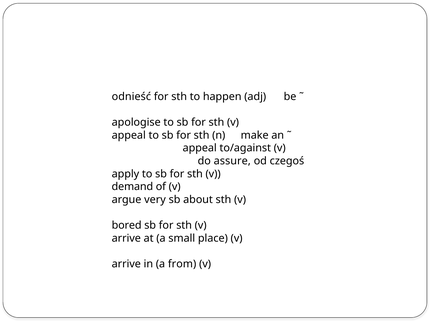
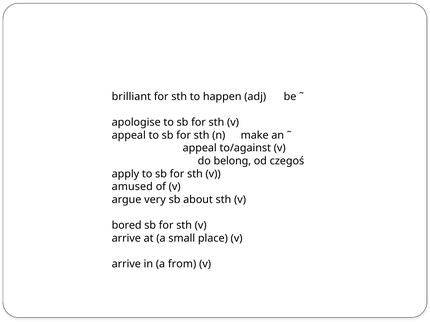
odnieść: odnieść -> brilliant (131, 97)
assure: assure -> belong (232, 161)
demand: demand -> amused (132, 187)
